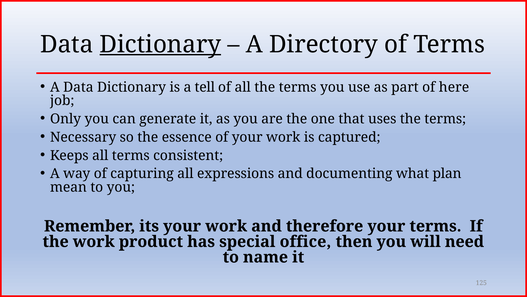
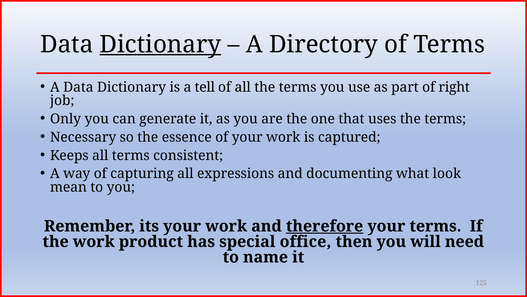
here: here -> right (454, 87)
plan: plan -> look (447, 173)
therefore underline: none -> present (325, 226)
